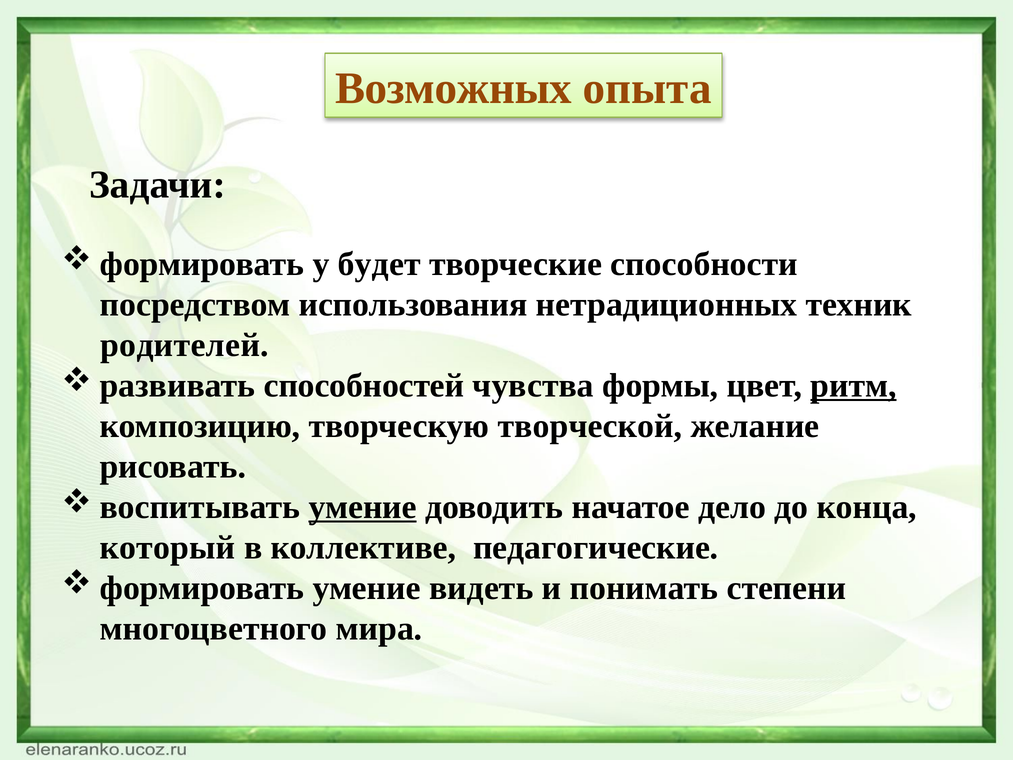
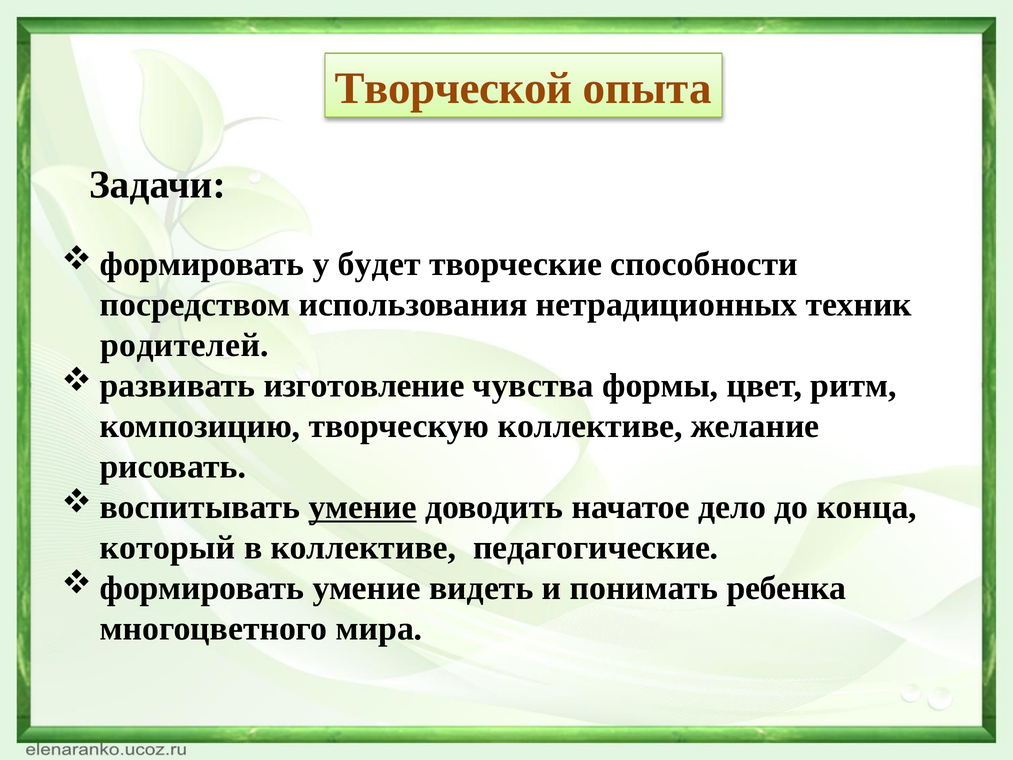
Возможных: Возможных -> Творческой (454, 88)
способностей: способностей -> изготовление (364, 385)
ритм underline: present -> none (854, 385)
творческую творческой: творческой -> коллективе (590, 426)
степени: степени -> ребенка (786, 588)
